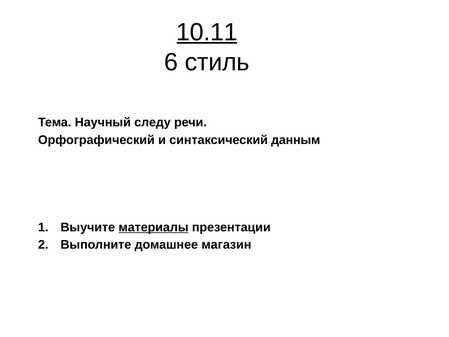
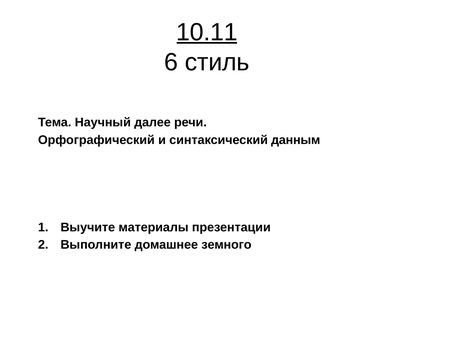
следу: следу -> далее (153, 122)
материалы underline: present -> none (154, 227)
магазин: магазин -> земного (226, 245)
